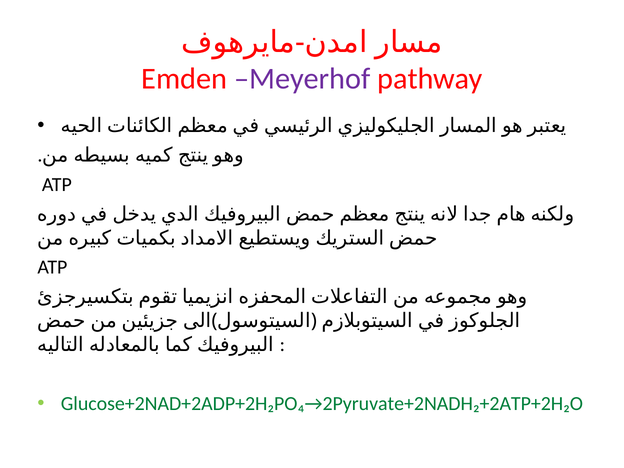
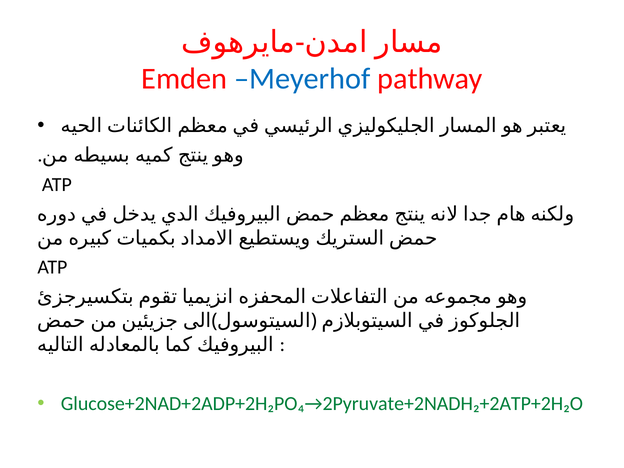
Meyerhof colour: purple -> blue (302, 79)
